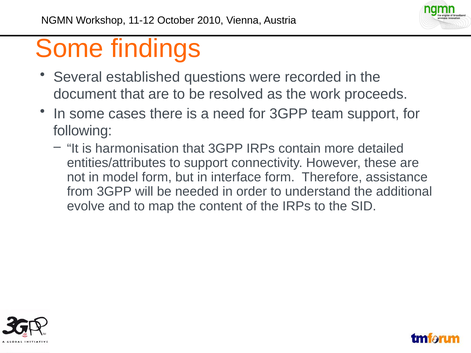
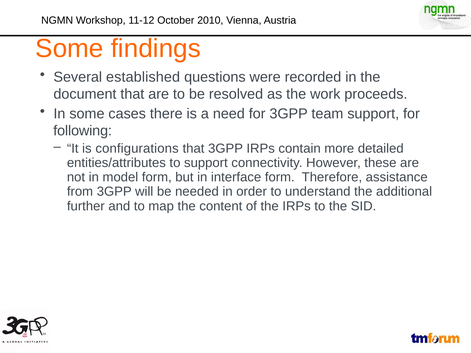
harmonisation: harmonisation -> configurations (137, 149)
evolve: evolve -> further (86, 206)
